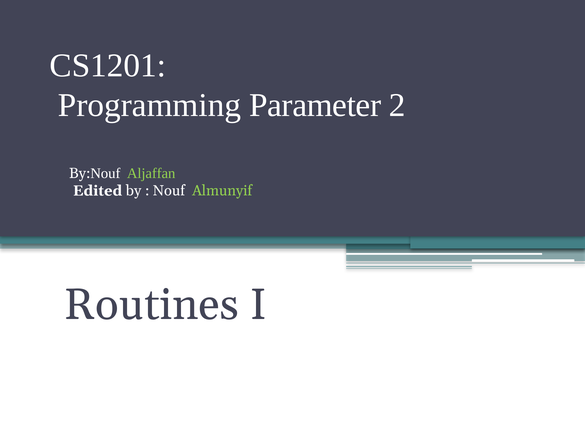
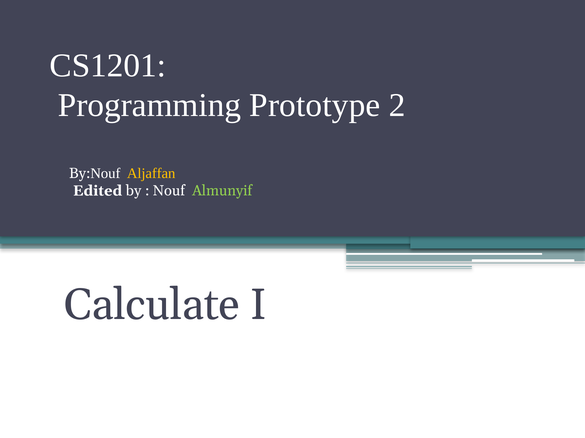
Parameter: Parameter -> Prototype (315, 106)
Aljaffan colour: light green -> yellow (151, 174)
Routines: Routines -> Calculate (152, 305)
